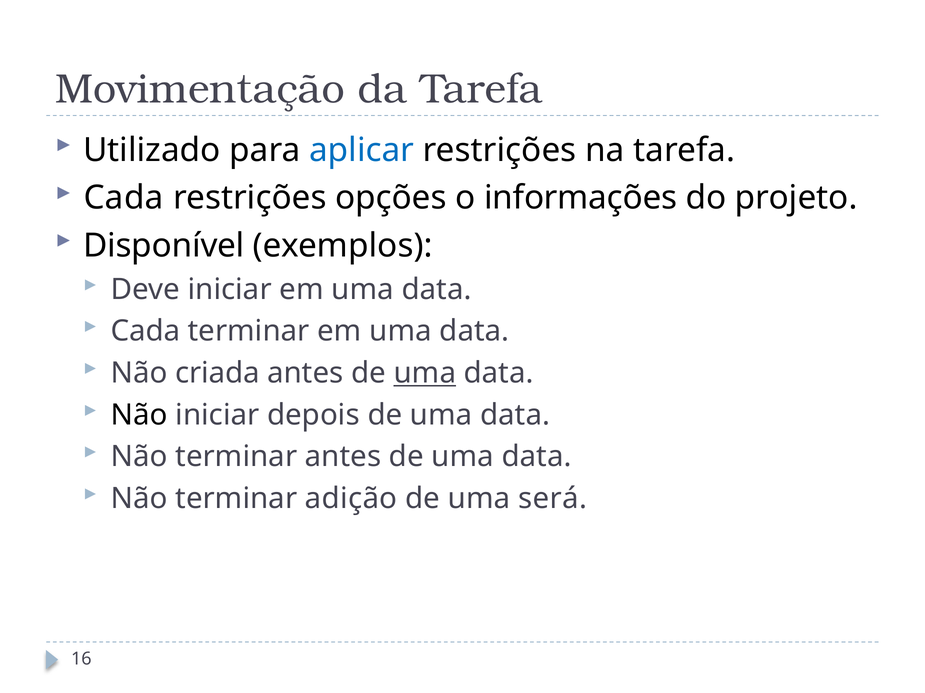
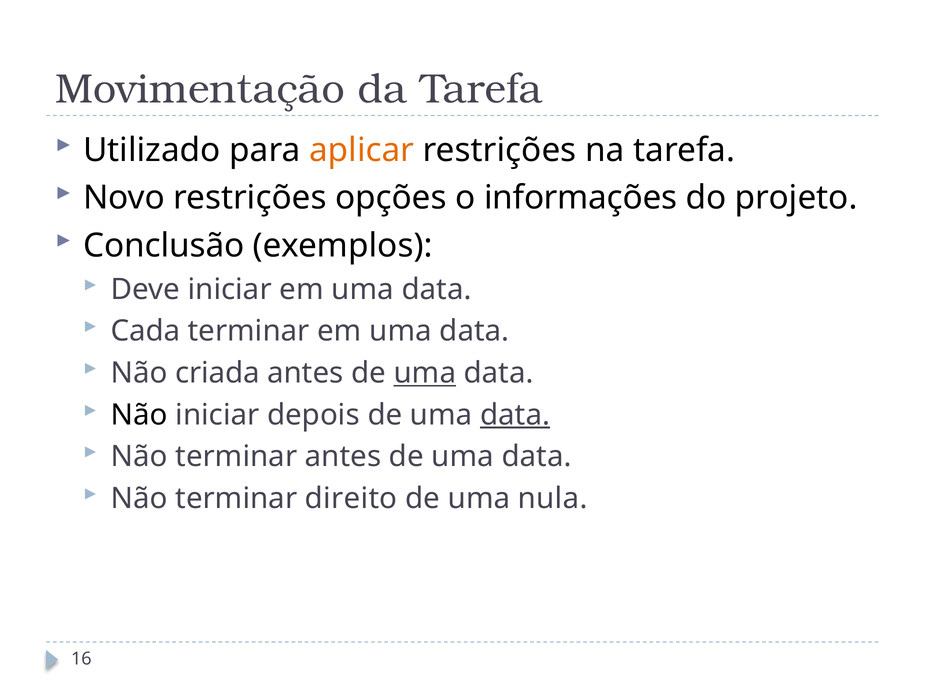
aplicar colour: blue -> orange (362, 150)
Cada: Cada -> Novo (124, 198)
Disponível: Disponível -> Conclusão (164, 246)
data underline: none -> present (515, 415)
adição: adição -> direito (351, 499)
será: será -> nula (553, 499)
